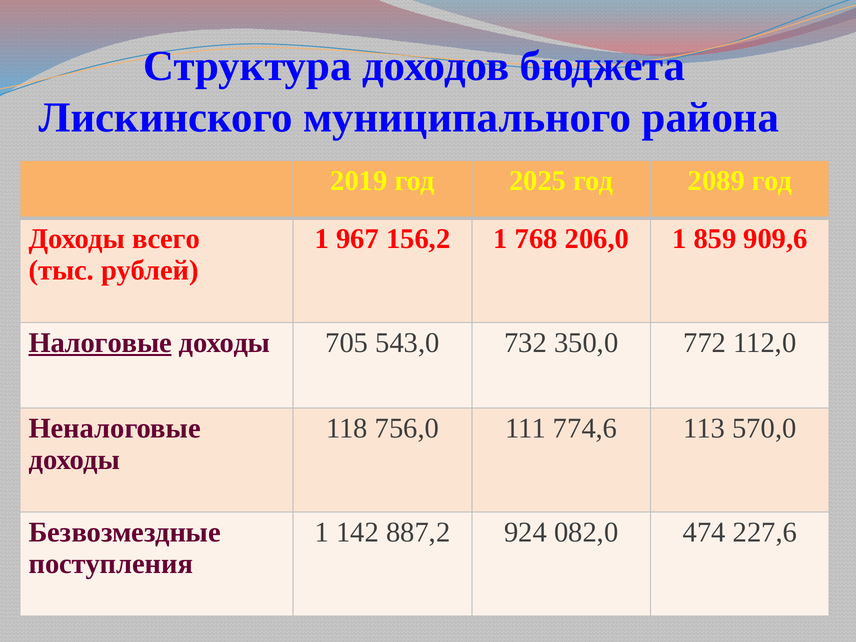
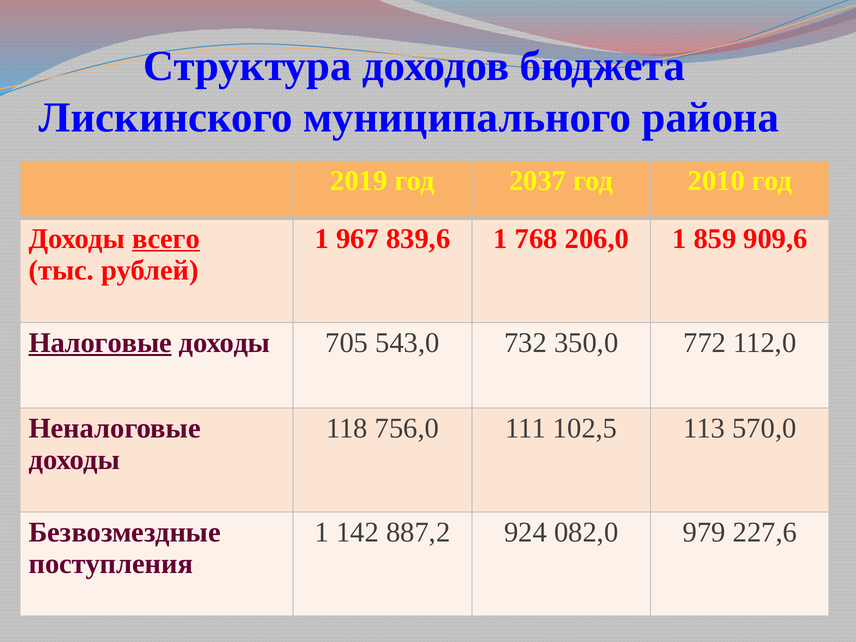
2025: 2025 -> 2037 (538, 181)
2089: 2089 -> 2010 (716, 181)
всего underline: none -> present (166, 239)
156,2: 156,2 -> 839,6 (418, 239)
774,6: 774,6 -> 102,5 (585, 428)
474: 474 -> 979 (704, 532)
